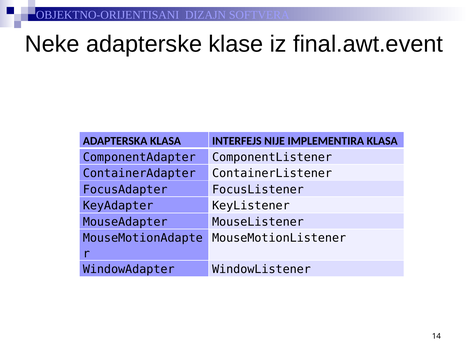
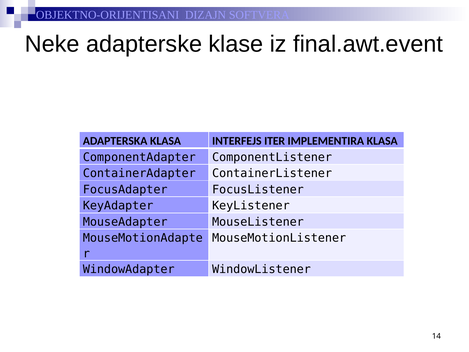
NIJE: NIJE -> ITER (275, 141)
